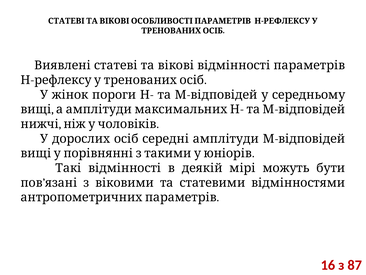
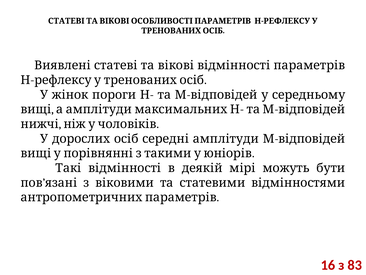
87: 87 -> 83 (355, 265)
